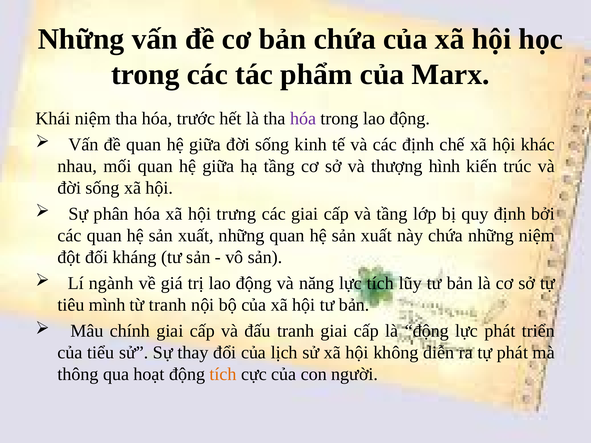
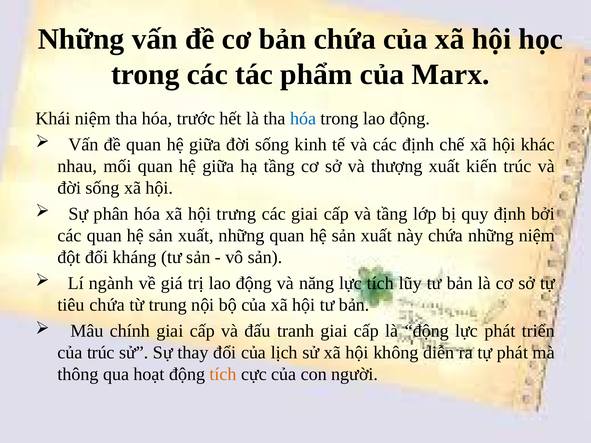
hóa colour: purple -> blue (303, 118)
thượng hình: hình -> xuất (444, 166)
tiêu mình: mình -> chứa (107, 305)
từ tranh: tranh -> trung (168, 305)
của tiểu: tiểu -> trúc (101, 353)
